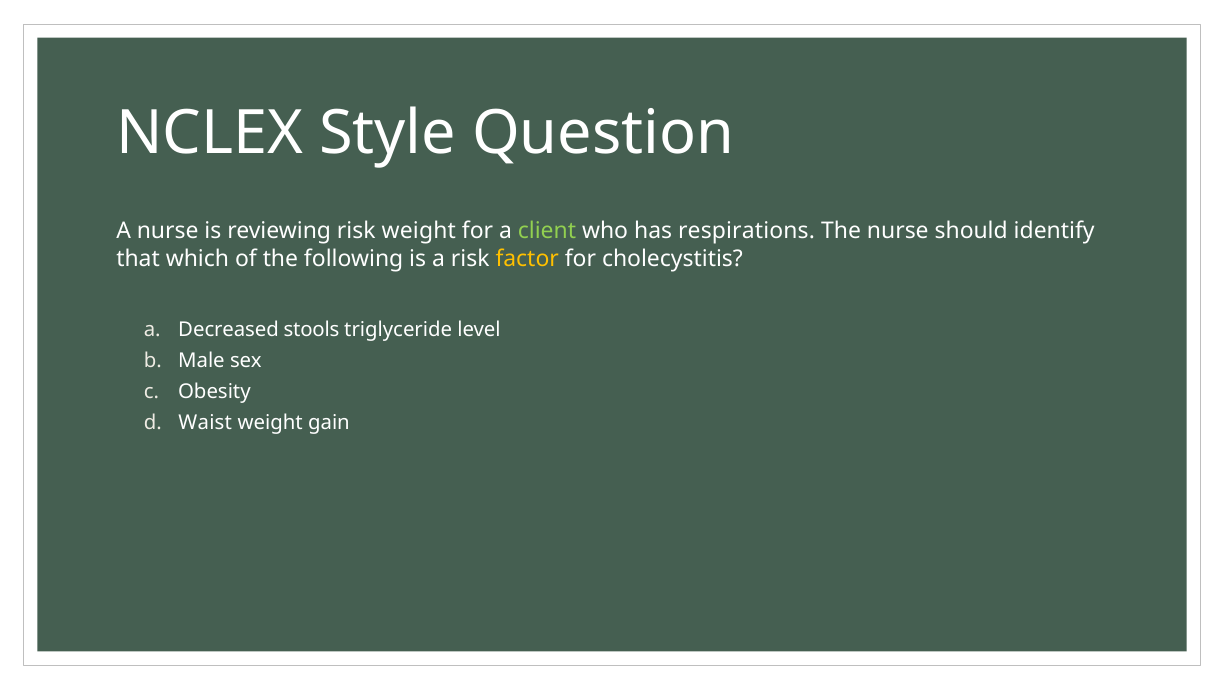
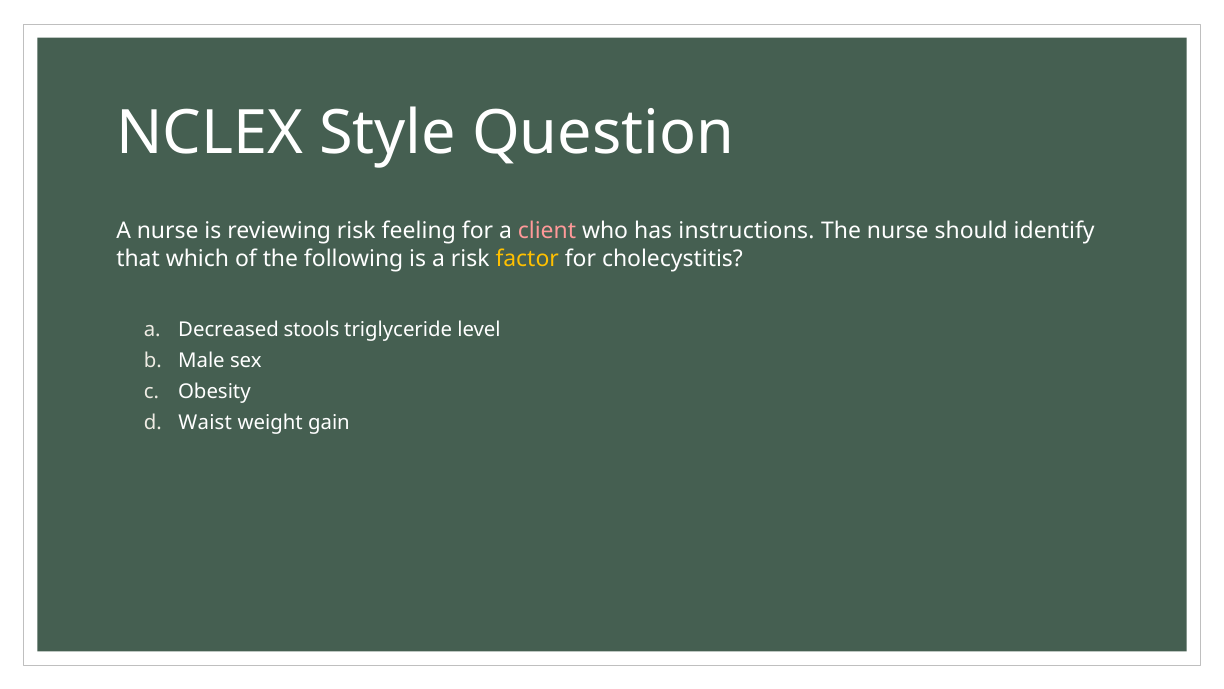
risk weight: weight -> feeling (419, 231)
client colour: light green -> pink (547, 231)
respirations: respirations -> instructions (746, 231)
